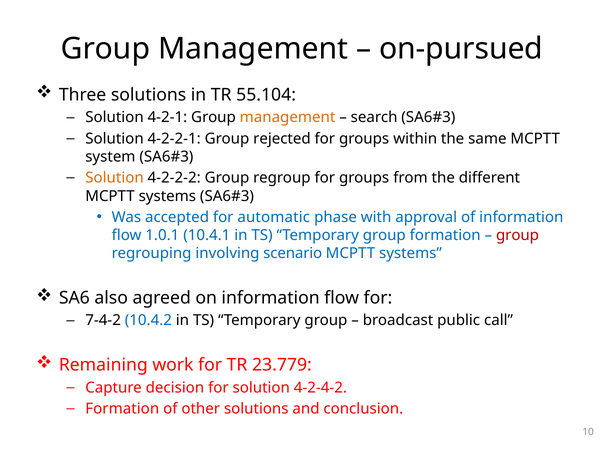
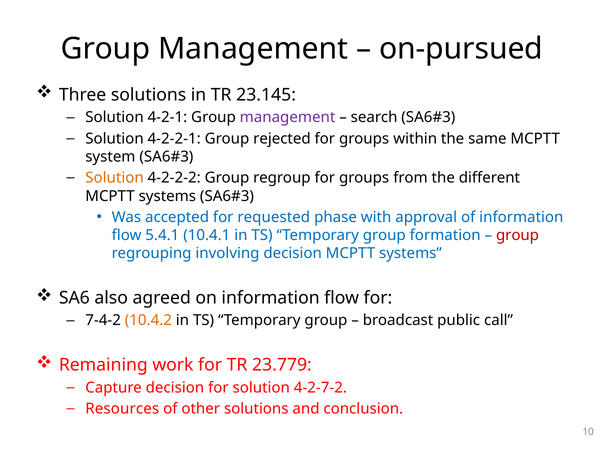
55.104: 55.104 -> 23.145 (266, 95)
management colour: orange -> purple (288, 118)
automatic: automatic -> requested (274, 217)
1.0.1: 1.0.1 -> 5.4.1 (162, 235)
involving scenario: scenario -> decision (293, 253)
10.4.2 colour: blue -> orange (148, 321)
4-2-4-2: 4-2-4-2 -> 4-2-7-2 (320, 388)
Formation: Formation -> Resources (122, 409)
